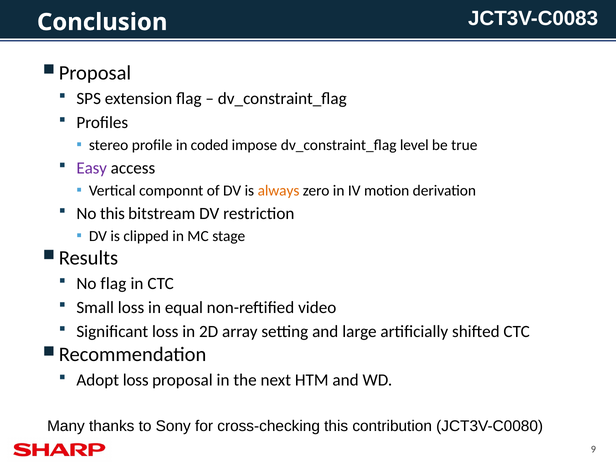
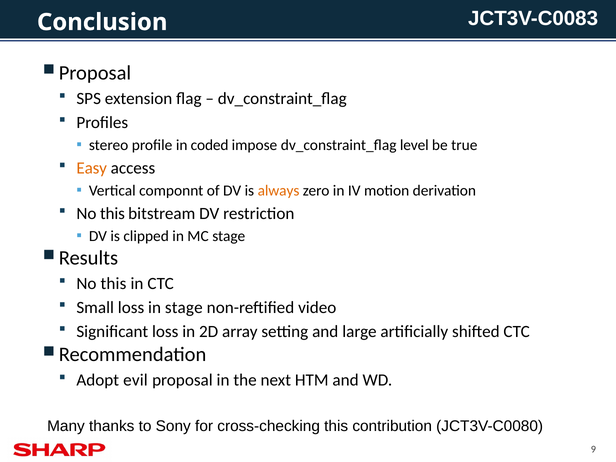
Easy colour: purple -> orange (92, 168)
flag: flag -> this (113, 284)
in equal: equal -> stage (184, 308)
Adopt loss: loss -> evil (135, 380)
